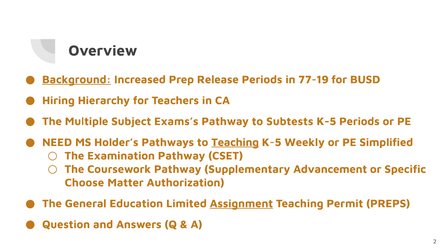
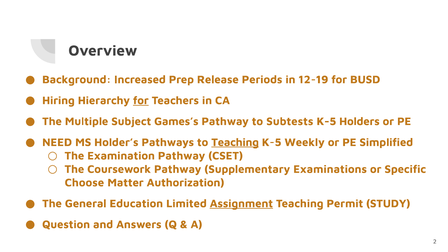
Background underline: present -> none (77, 80)
77-19: 77-19 -> 12-19 (313, 80)
for underline: none -> present (141, 100)
Exams’s: Exams’s -> Games’s (176, 121)
K-5 Periods: Periods -> Holders (359, 121)
Advancement: Advancement -> Examinations (330, 169)
PREPS: PREPS -> STUDY (388, 204)
